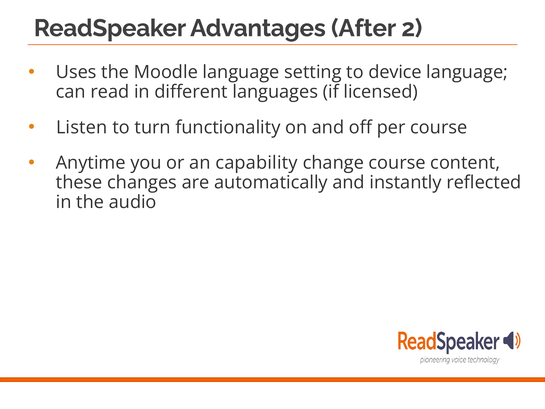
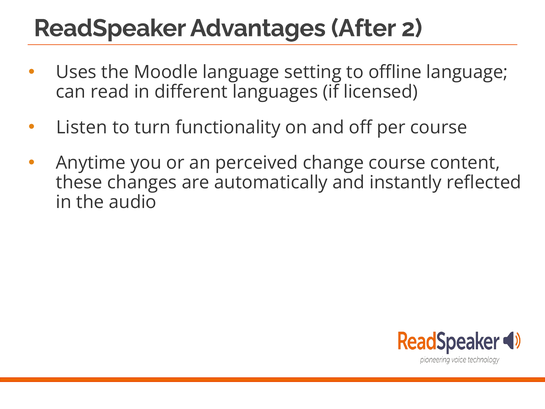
device: device -> offline (395, 72)
capability: capability -> perceived (257, 163)
